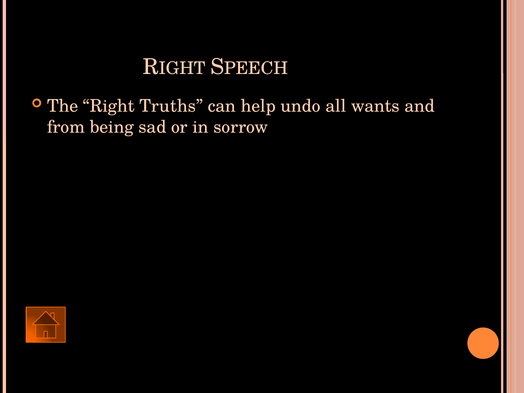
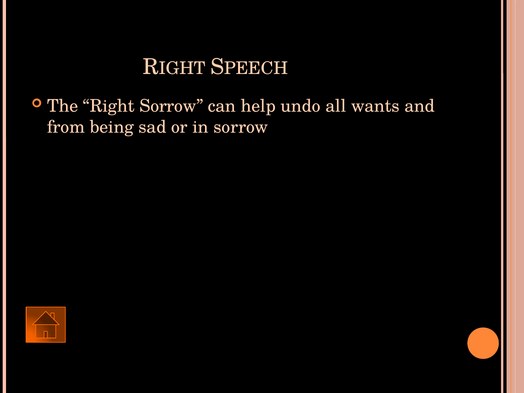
Right Truths: Truths -> Sorrow (171, 106)
